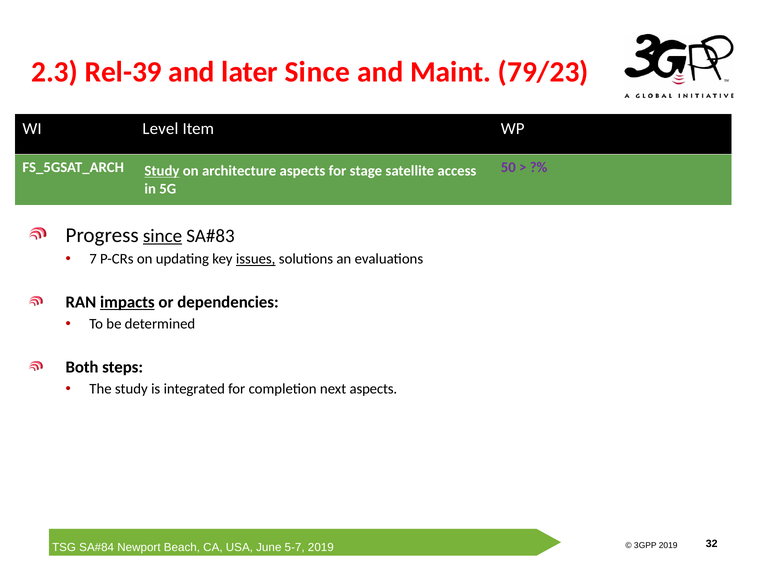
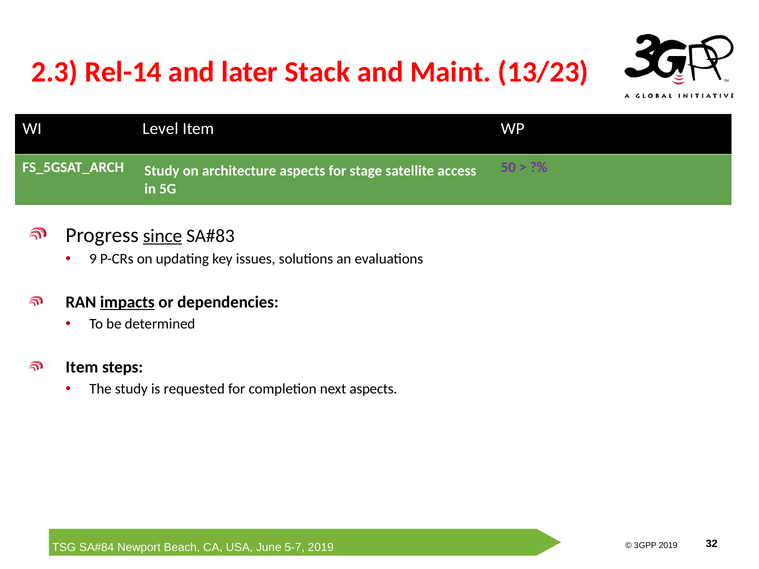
Rel-39: Rel-39 -> Rel-14 (123, 72)
later Since: Since -> Stack (318, 72)
79/23: 79/23 -> 13/23 (543, 72)
Study underline: present -> none (162, 171)
7: 7 -> 9 (93, 259)
issues underline: present -> none (256, 259)
Both: Both -> Item (82, 367)
integrated: integrated -> requested (194, 389)
